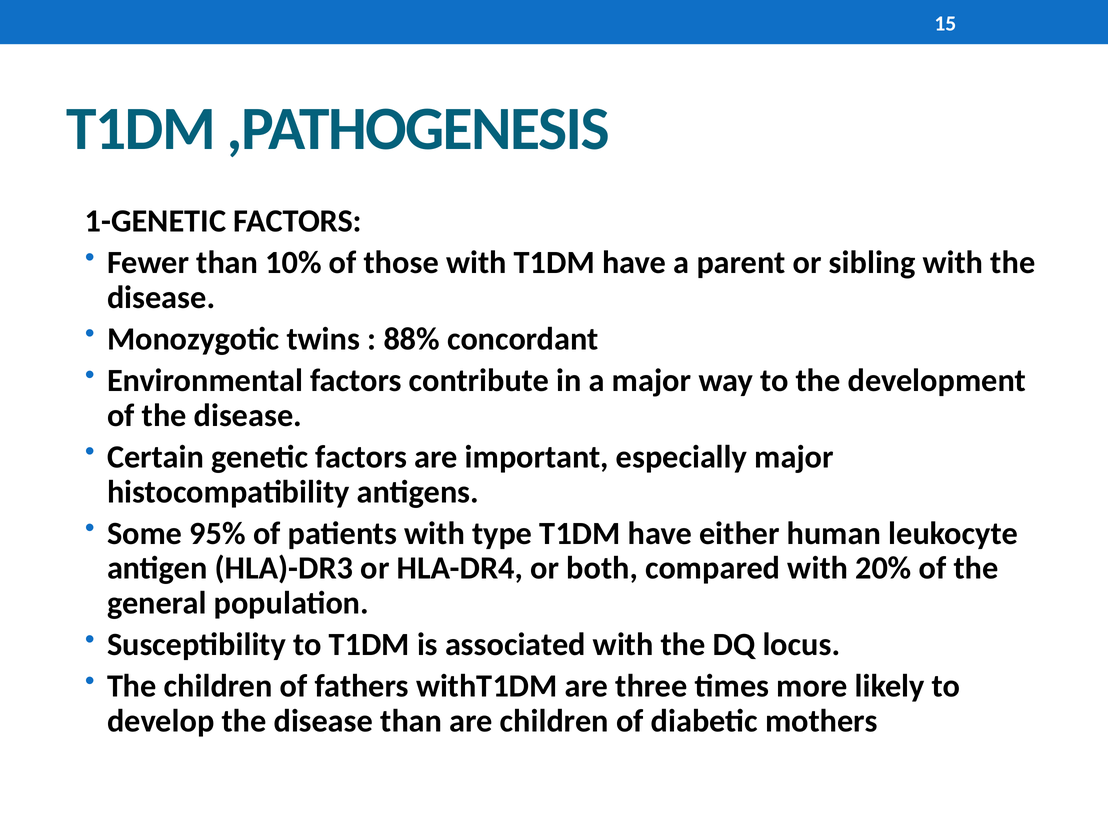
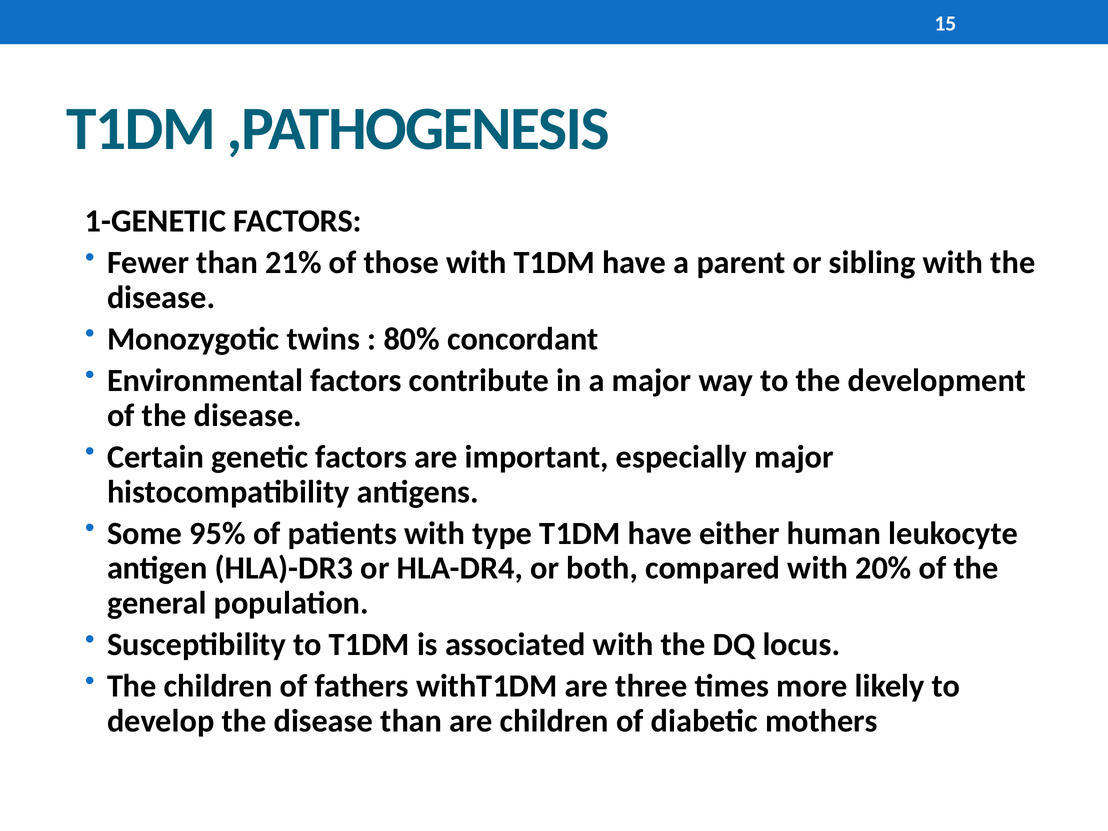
10%: 10% -> 21% (294, 263)
88%: 88% -> 80% (412, 339)
